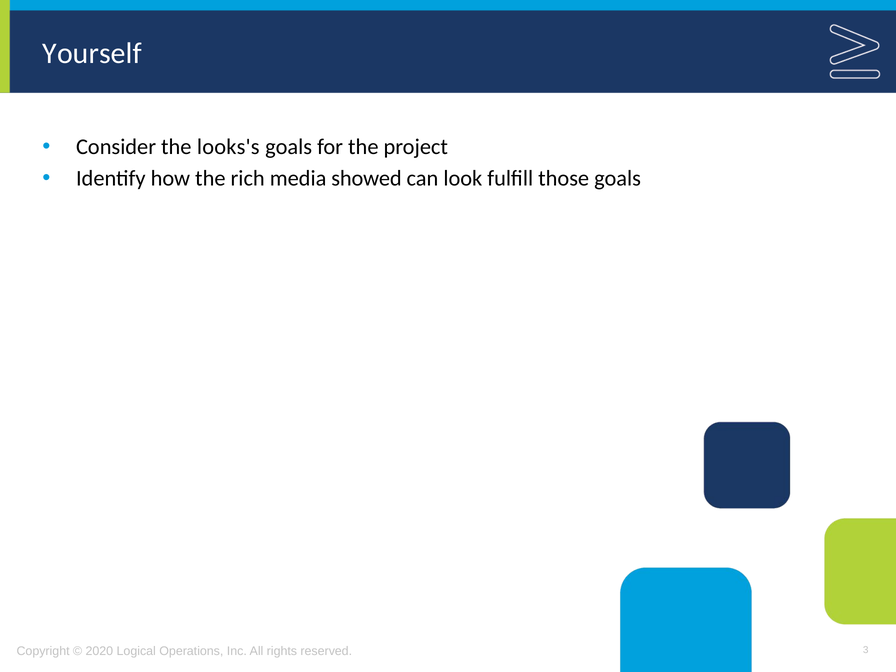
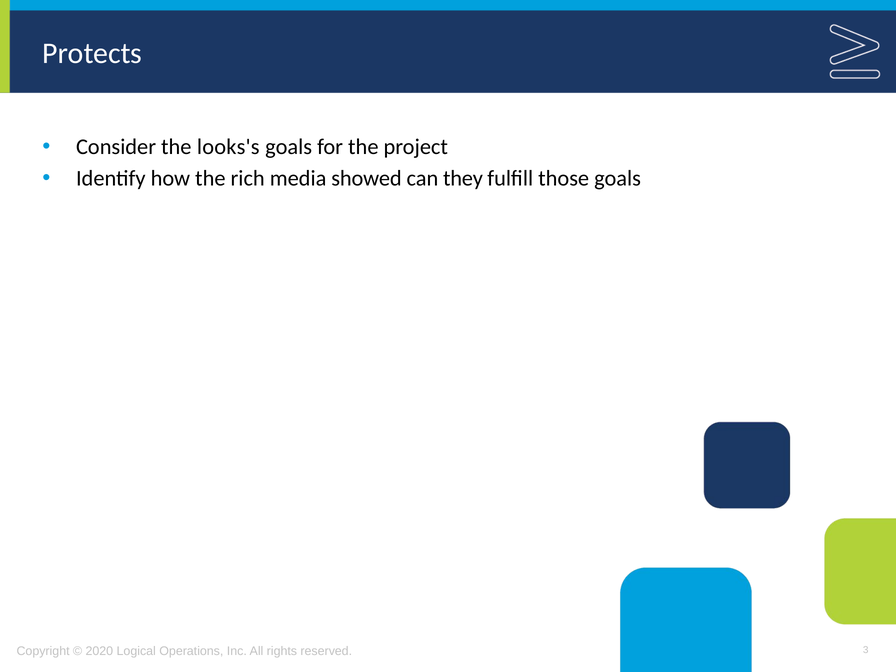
Yourself: Yourself -> Protects (92, 53)
look: look -> they (463, 178)
